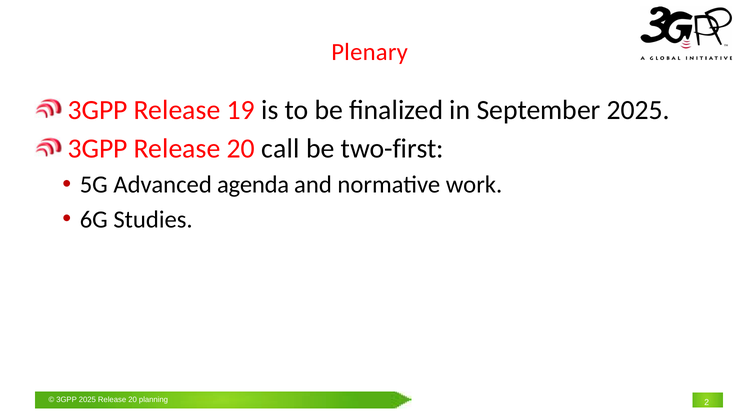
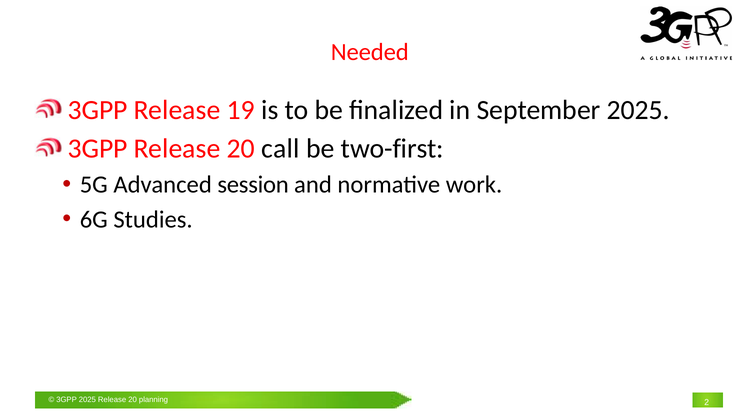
Plenary: Plenary -> Needed (370, 52)
agenda: agenda -> session (253, 185)
